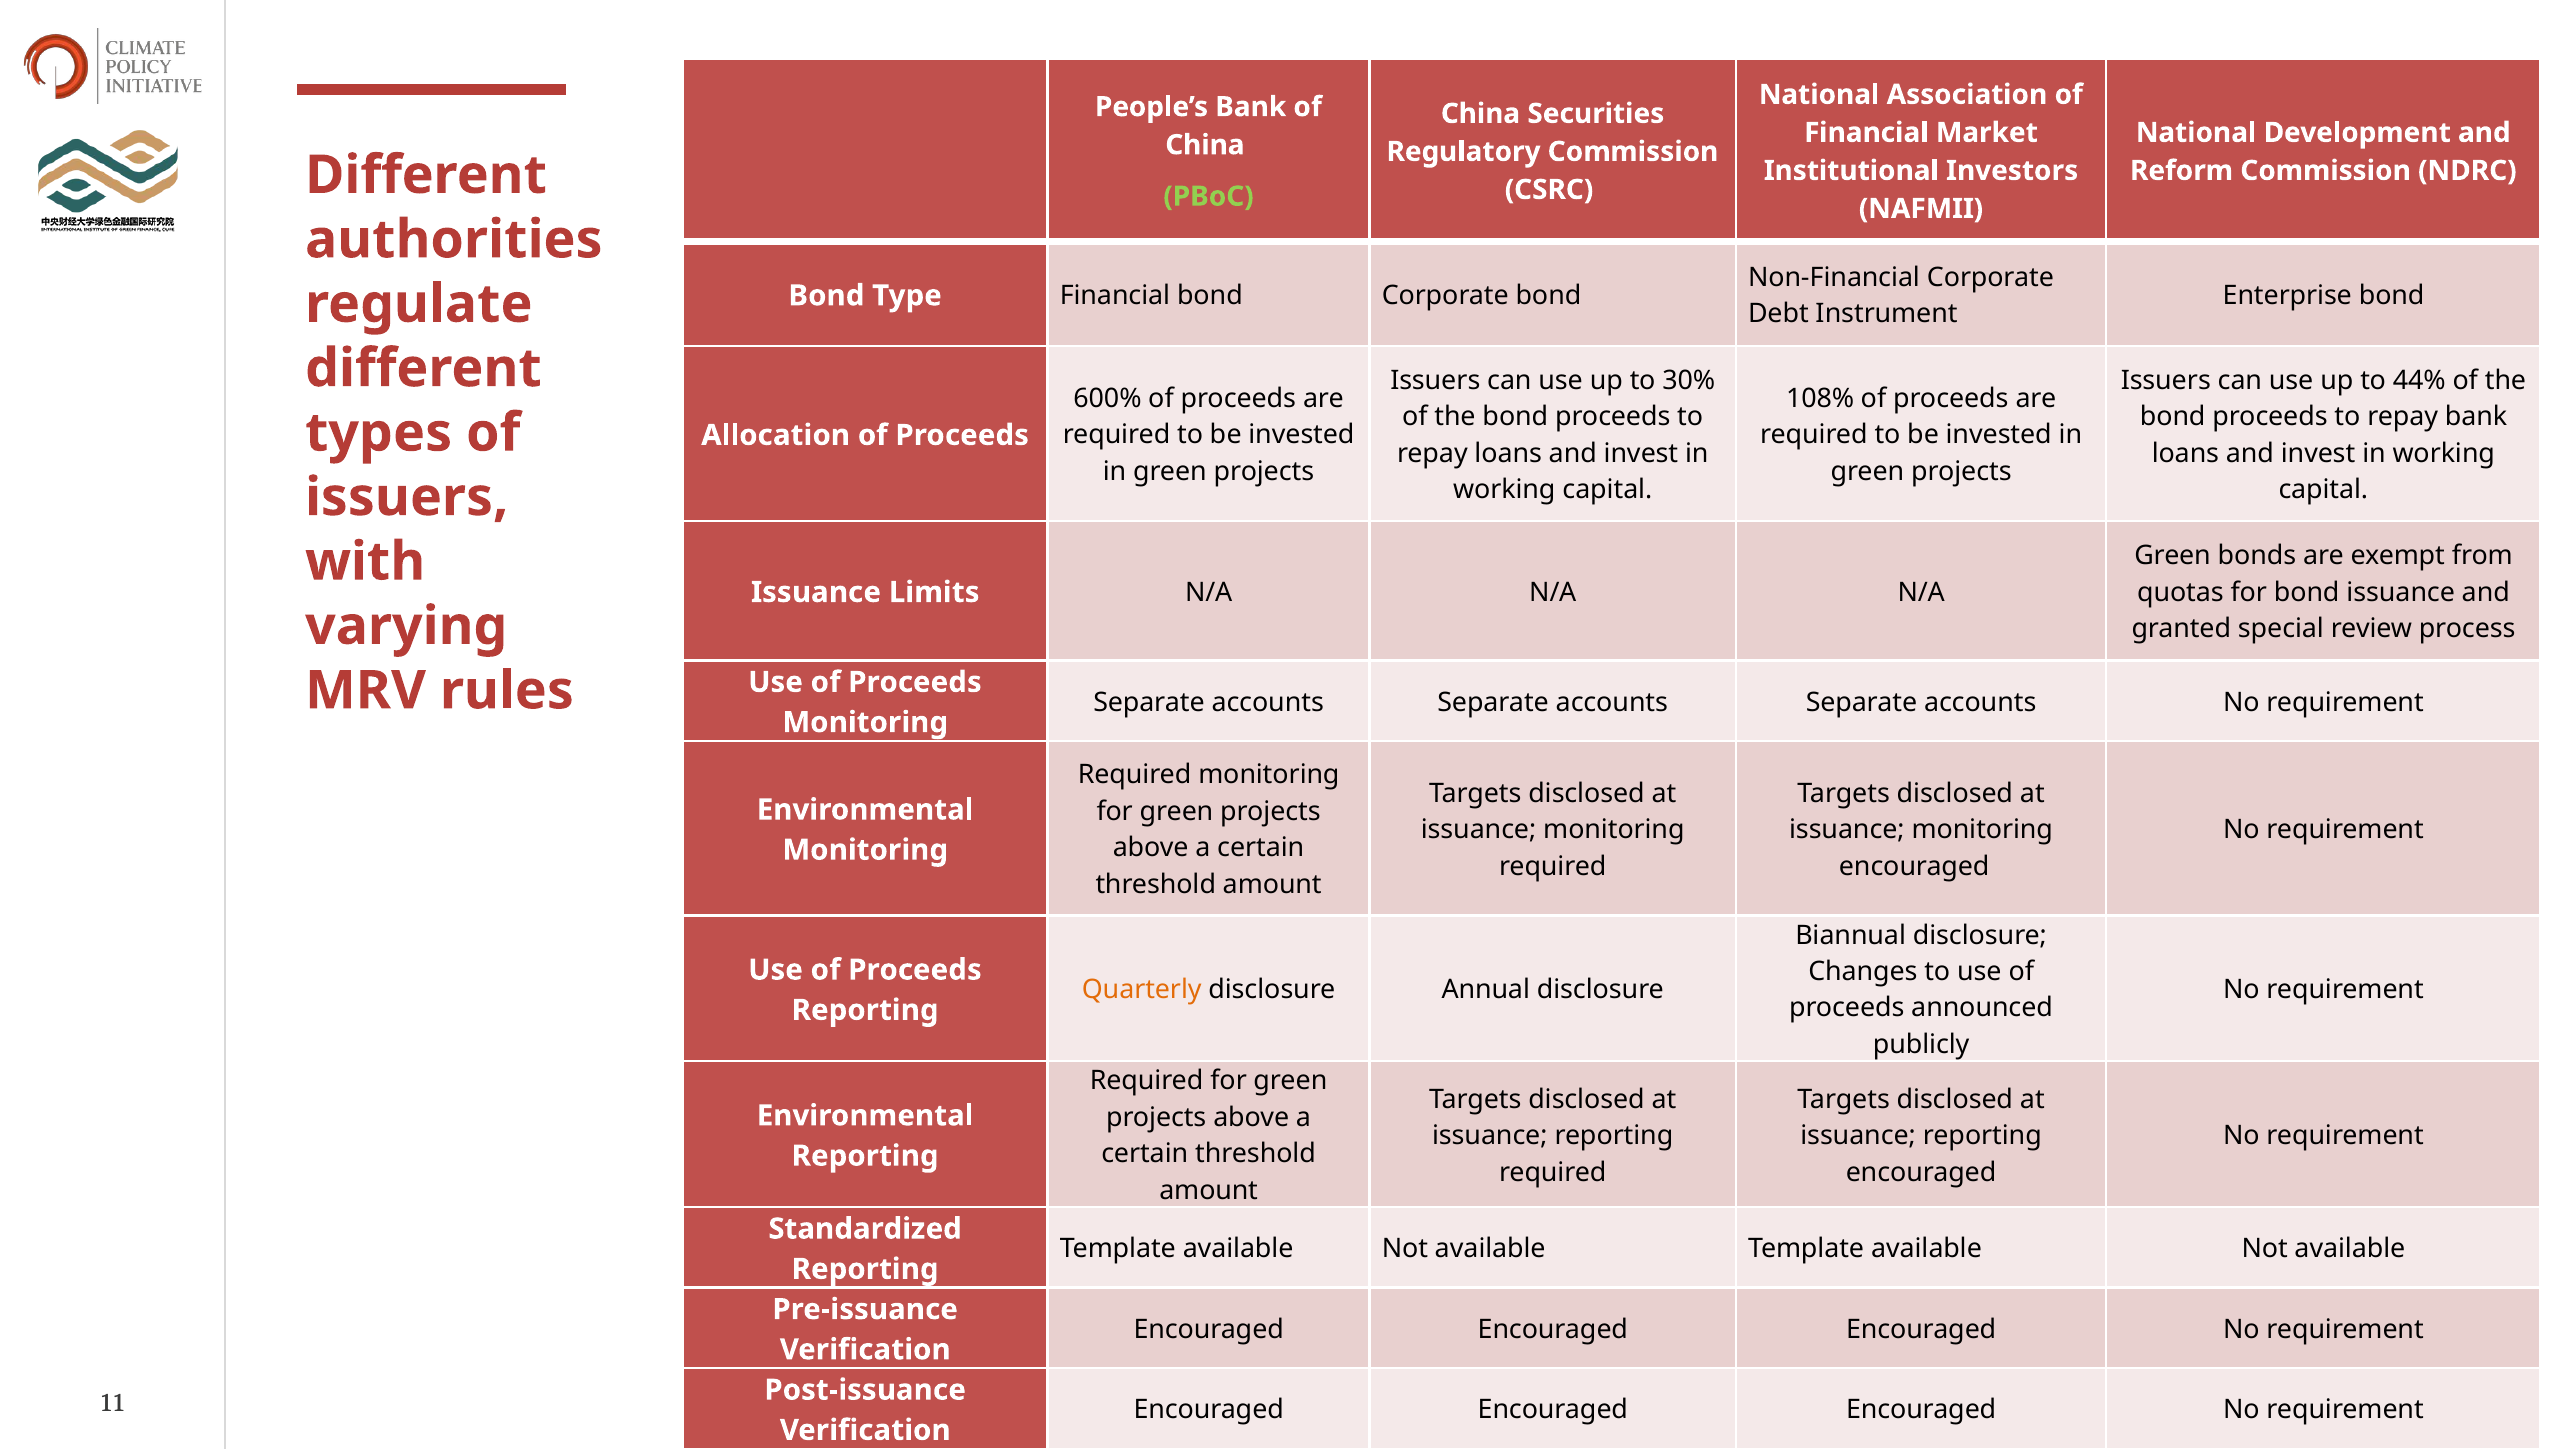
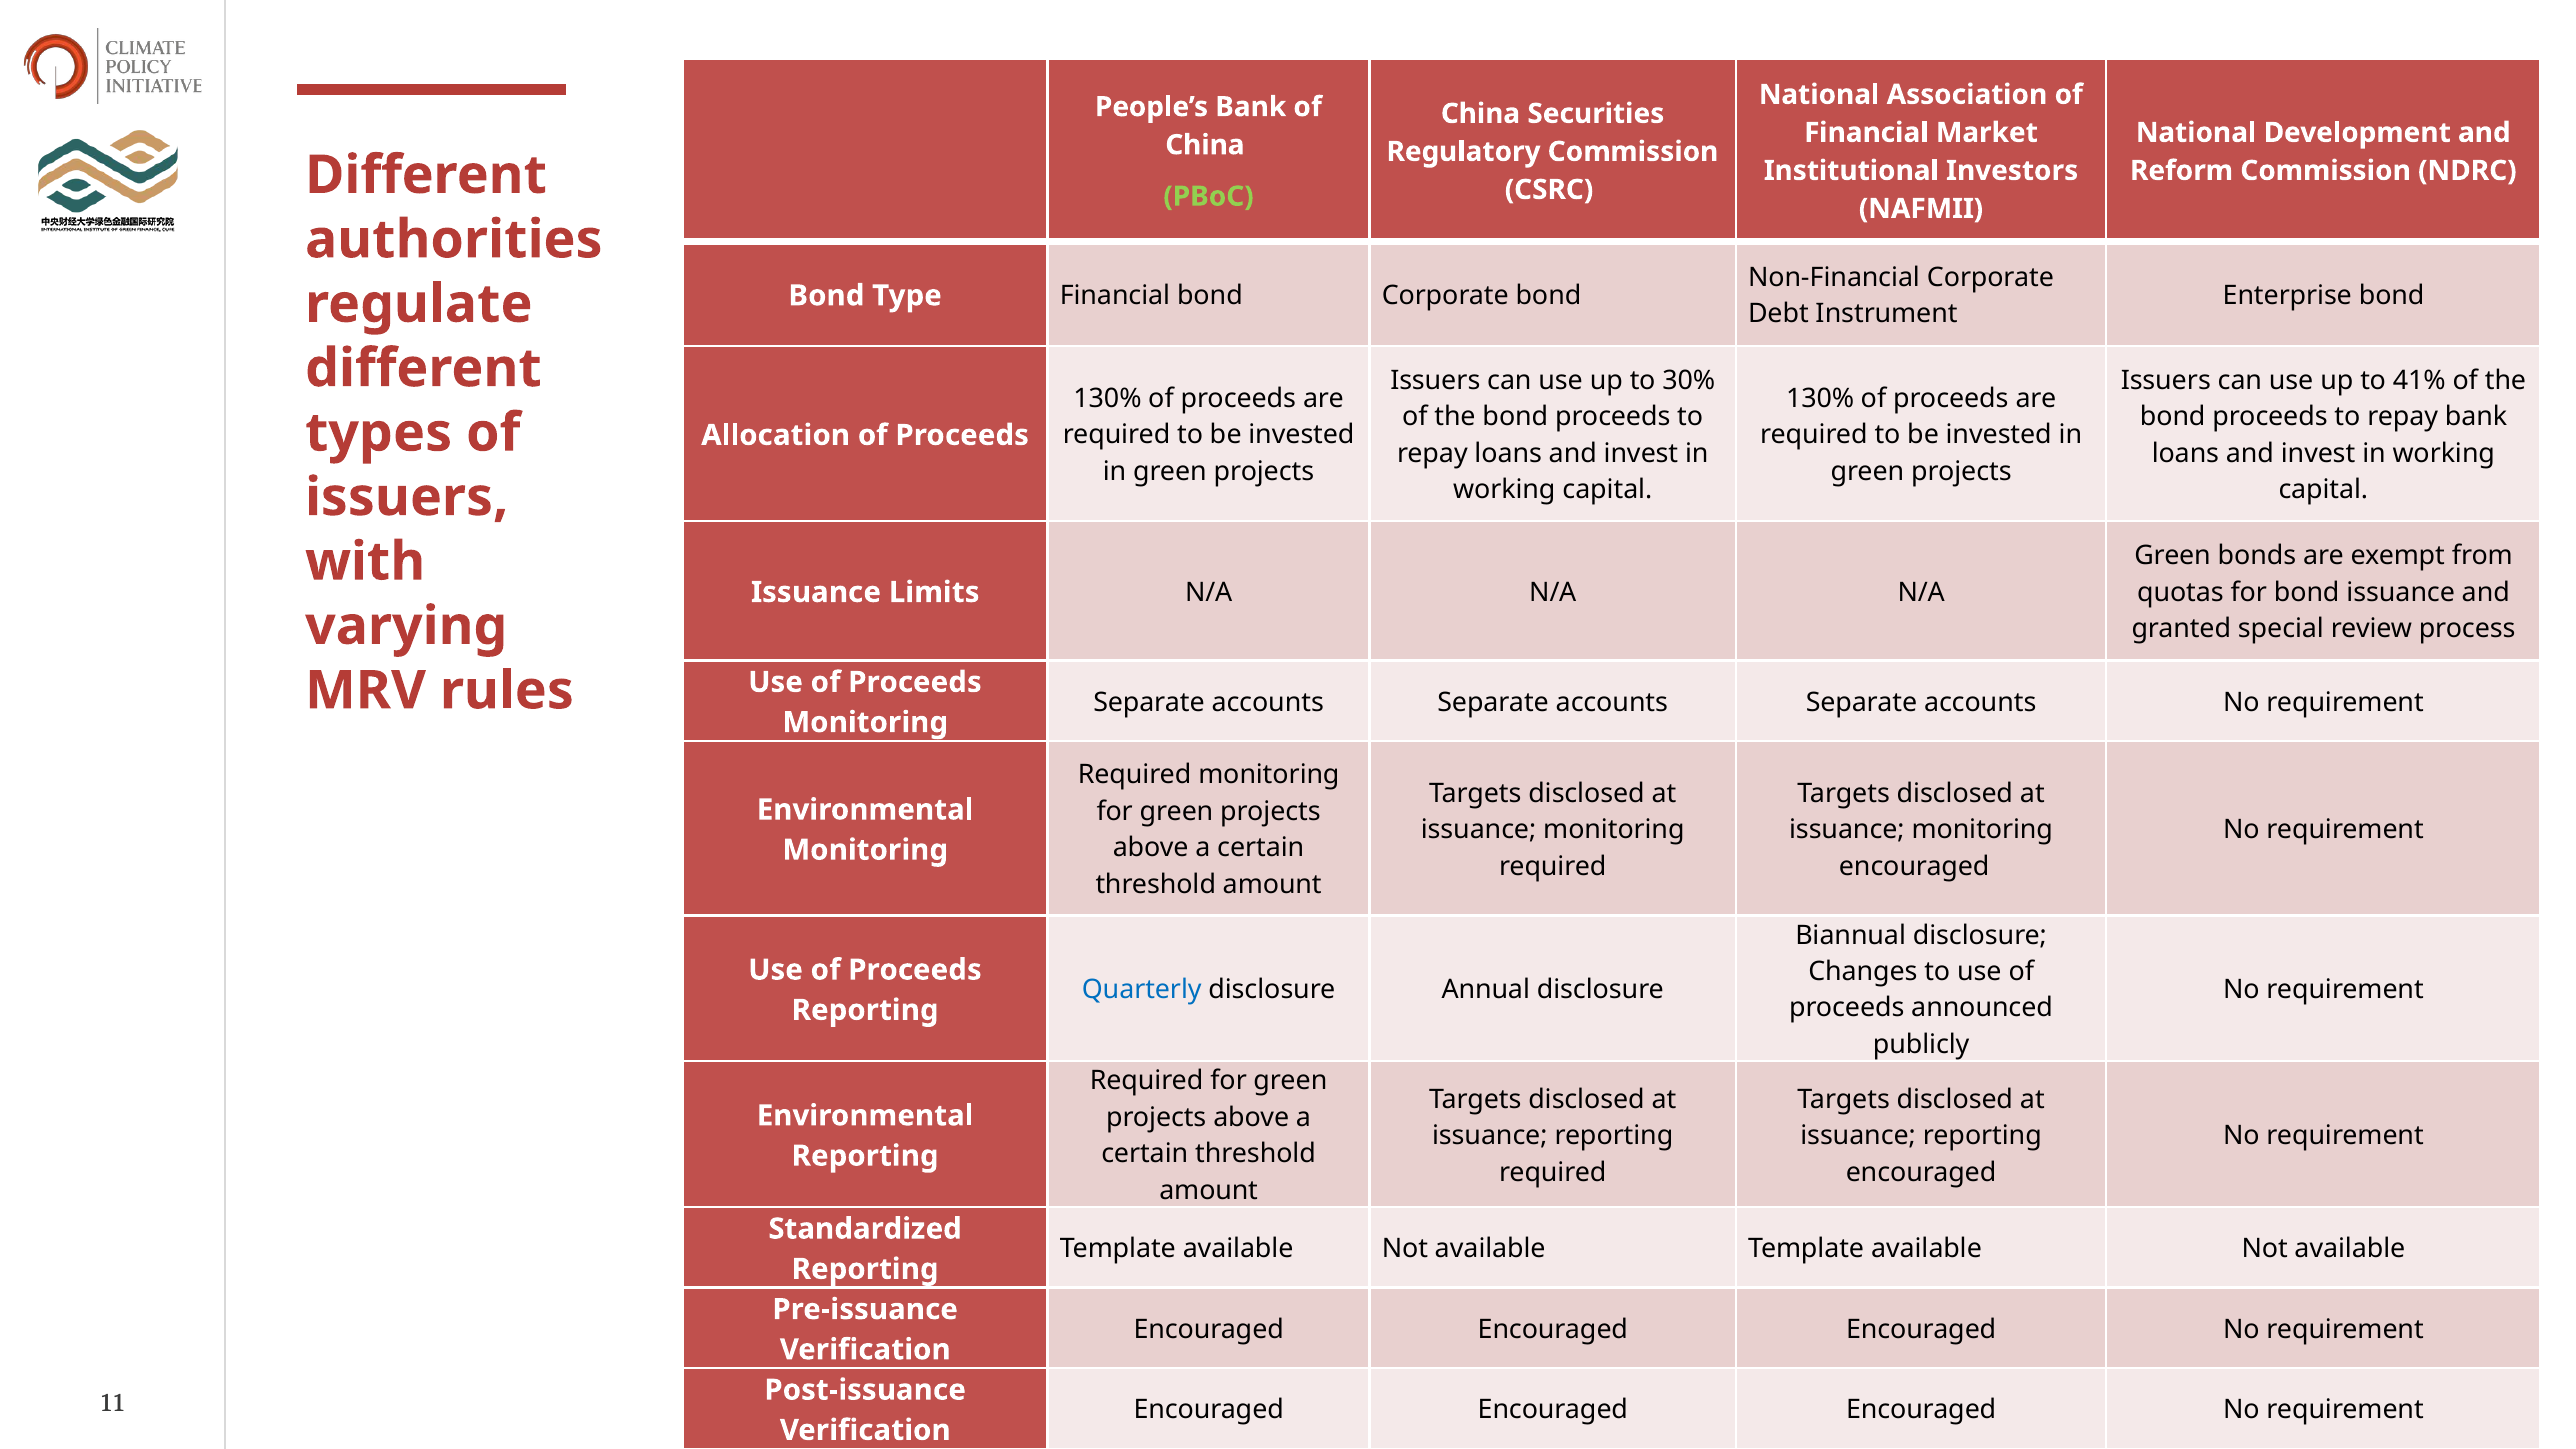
44%: 44% -> 41% (2419, 381)
600%: 600% -> 130% (1108, 399)
108%: 108% -> 130% (1820, 399)
Quarterly colour: orange -> blue (1142, 990)
